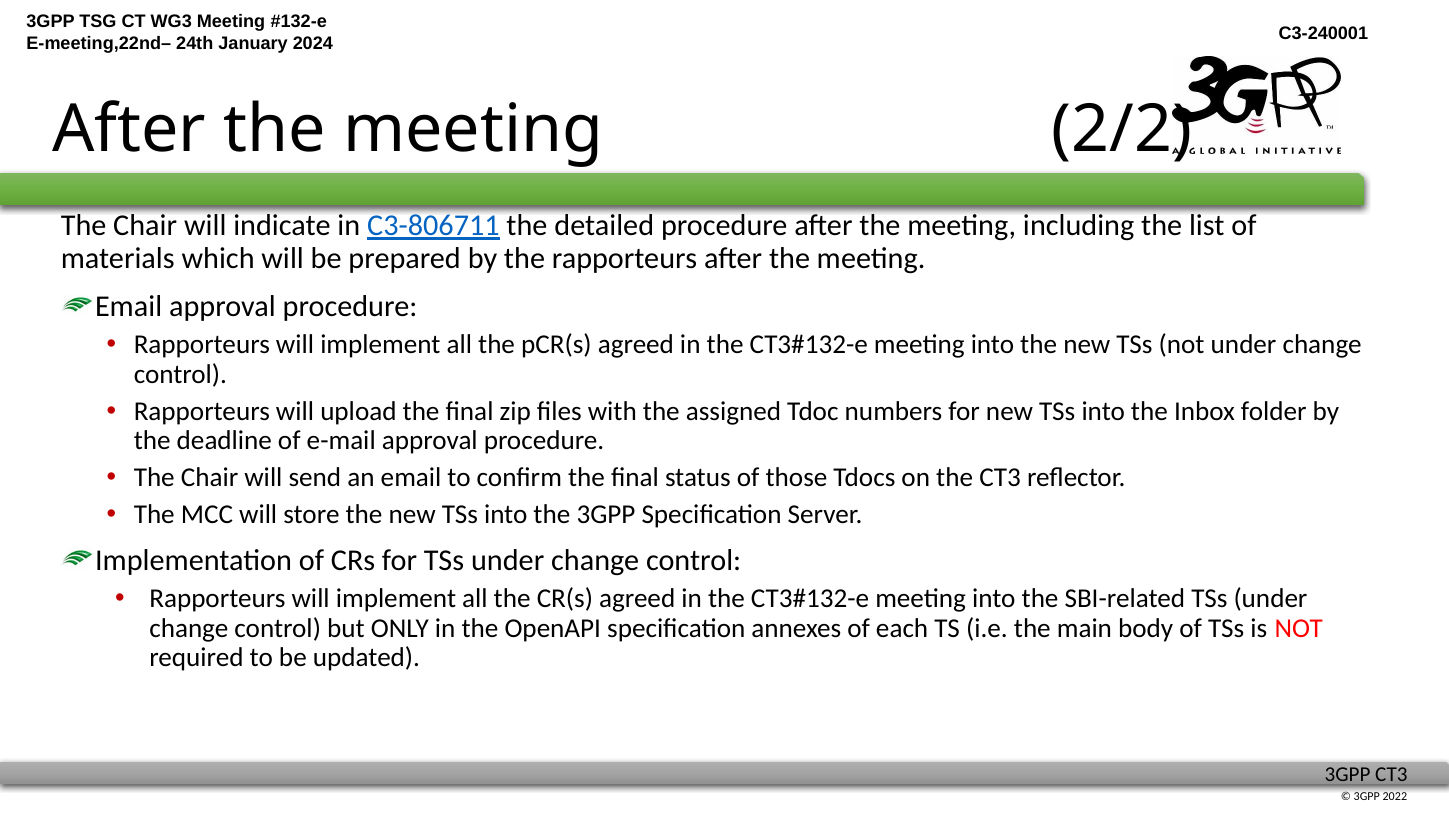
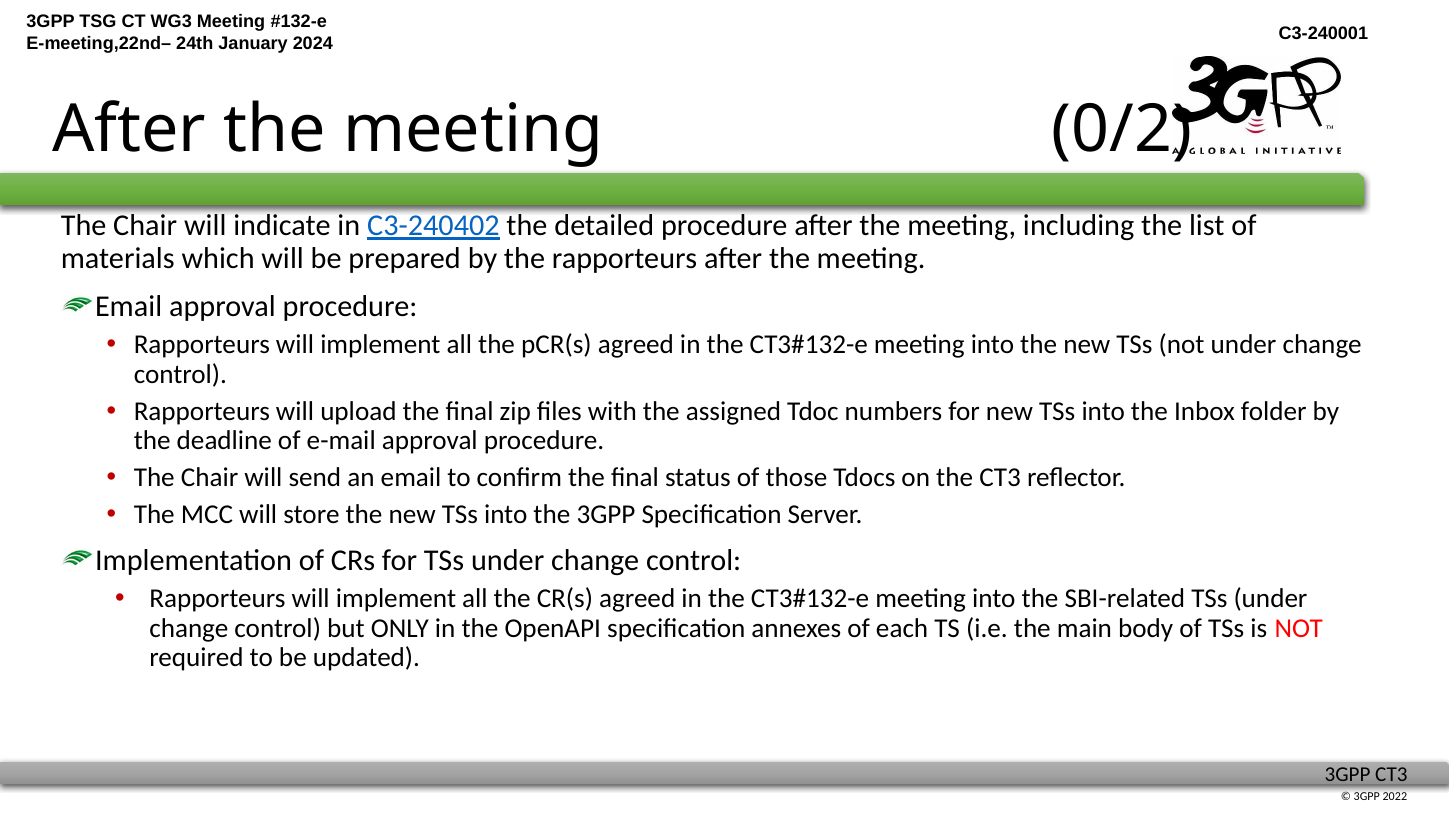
2/2: 2/2 -> 0/2 (1122, 130)
C3-806711: C3-806711 -> C3-240402 (433, 226)
